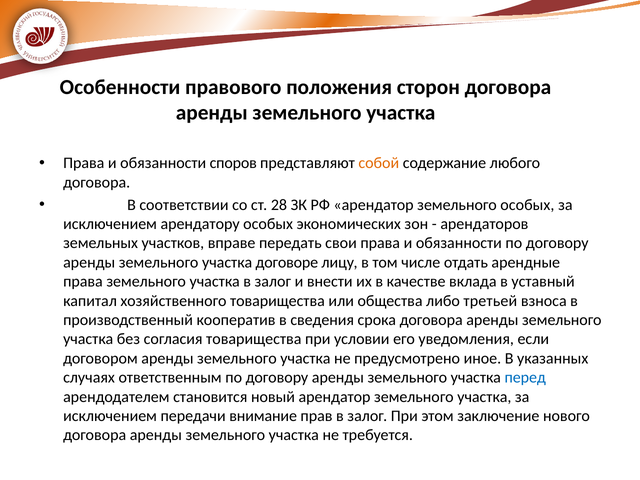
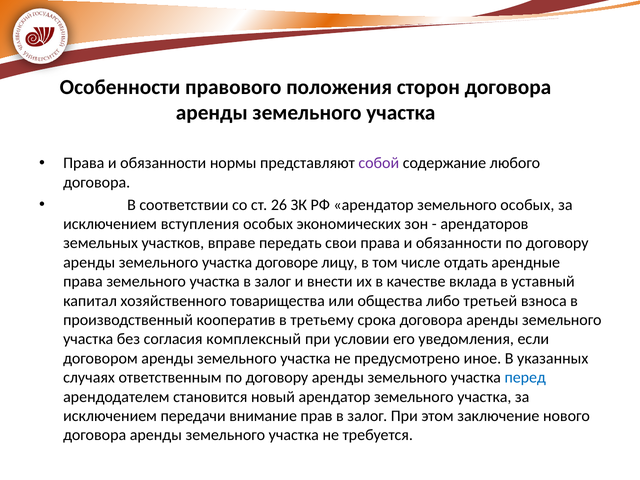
споров: споров -> нормы (233, 163)
собой colour: orange -> purple (379, 163)
28: 28 -> 26 (279, 205)
арендатору: арендатору -> вступления (200, 224)
сведения: сведения -> третьему (322, 320)
согласия товарищества: товарищества -> комплексный (254, 339)
